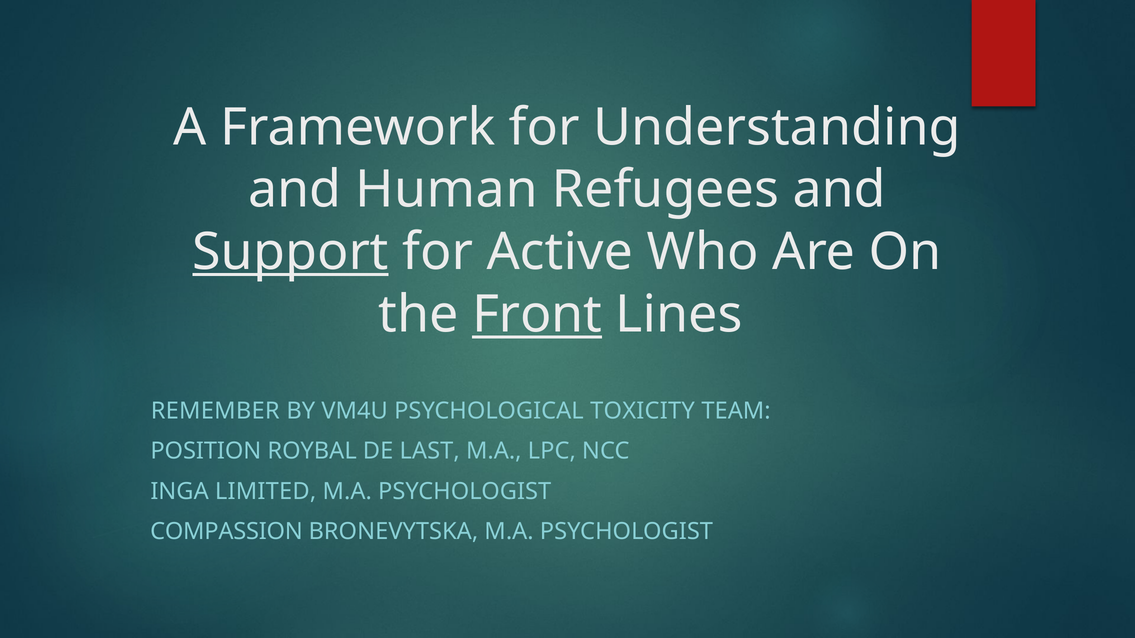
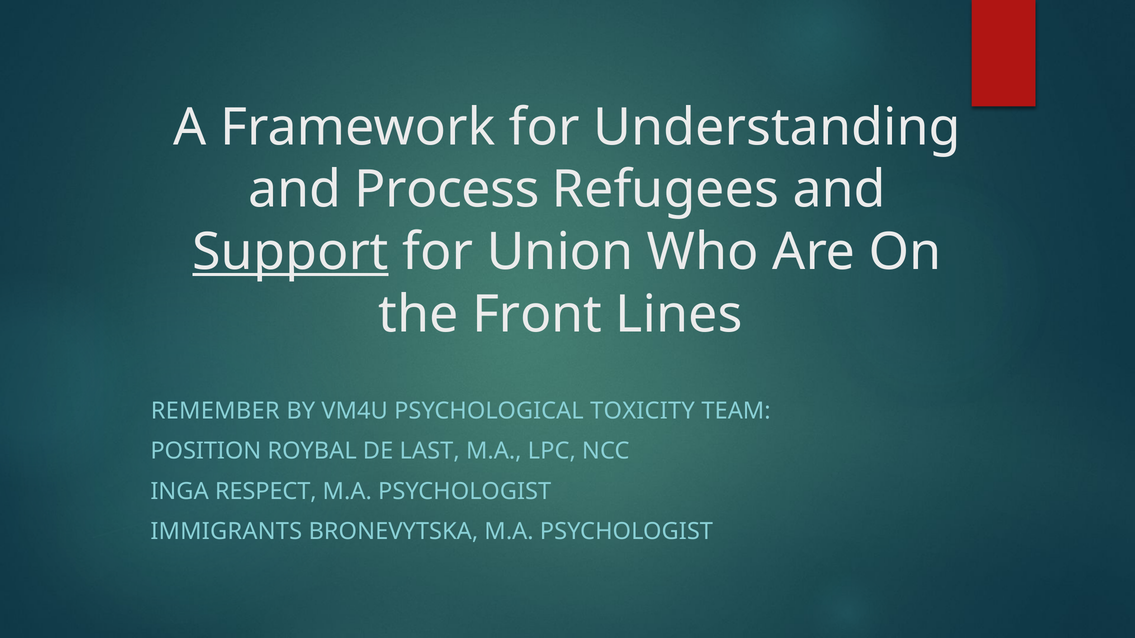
Human: Human -> Process (447, 190)
Active: Active -> Union (560, 252)
Front underline: present -> none (537, 315)
LIMITED: LIMITED -> RESPECT (266, 492)
COMPASSION: COMPASSION -> IMMIGRANTS (226, 532)
